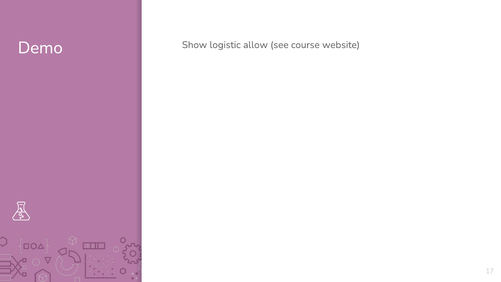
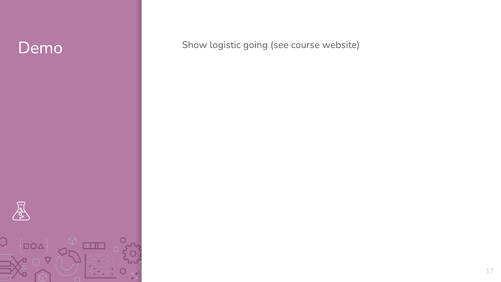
allow: allow -> going (256, 45)
